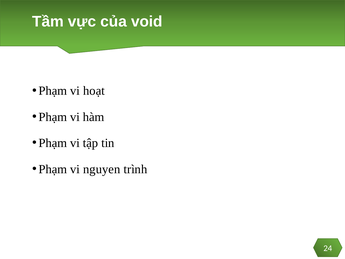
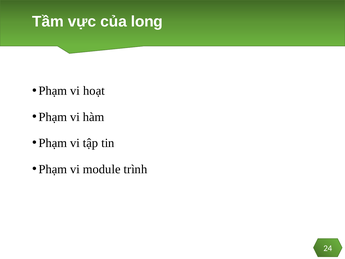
void: void -> long (147, 21)
nguyen: nguyen -> module (102, 169)
